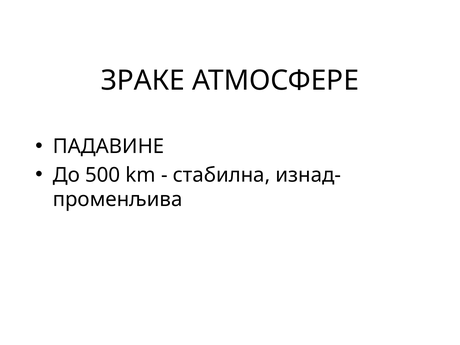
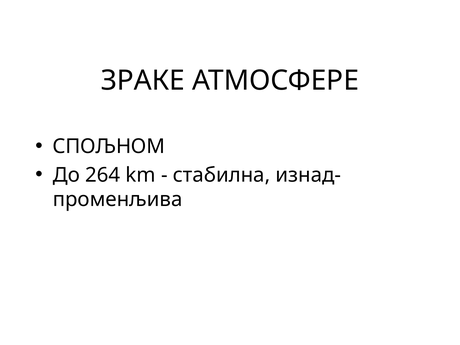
ПАДАВИНЕ: ПАДАВИНЕ -> СПОЉНОМ (109, 146)
500: 500 -> 264 (103, 175)
